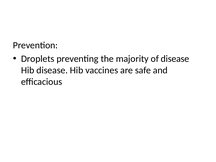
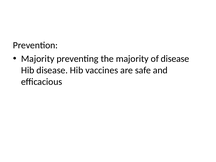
Droplets: Droplets -> Majority (38, 59)
